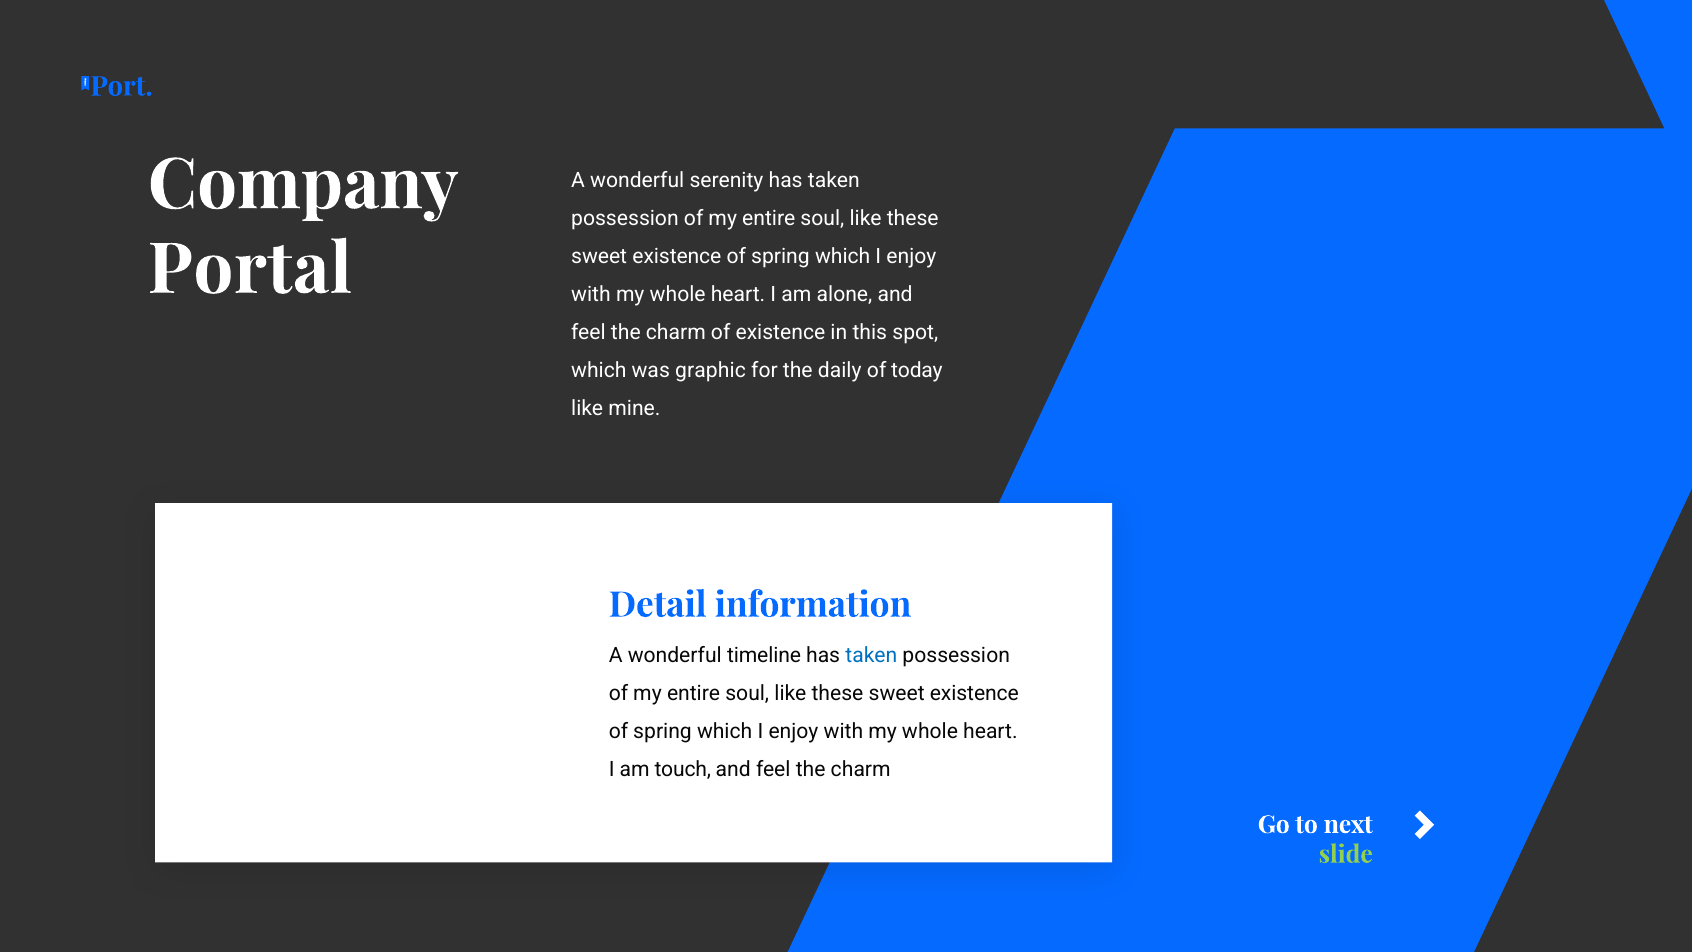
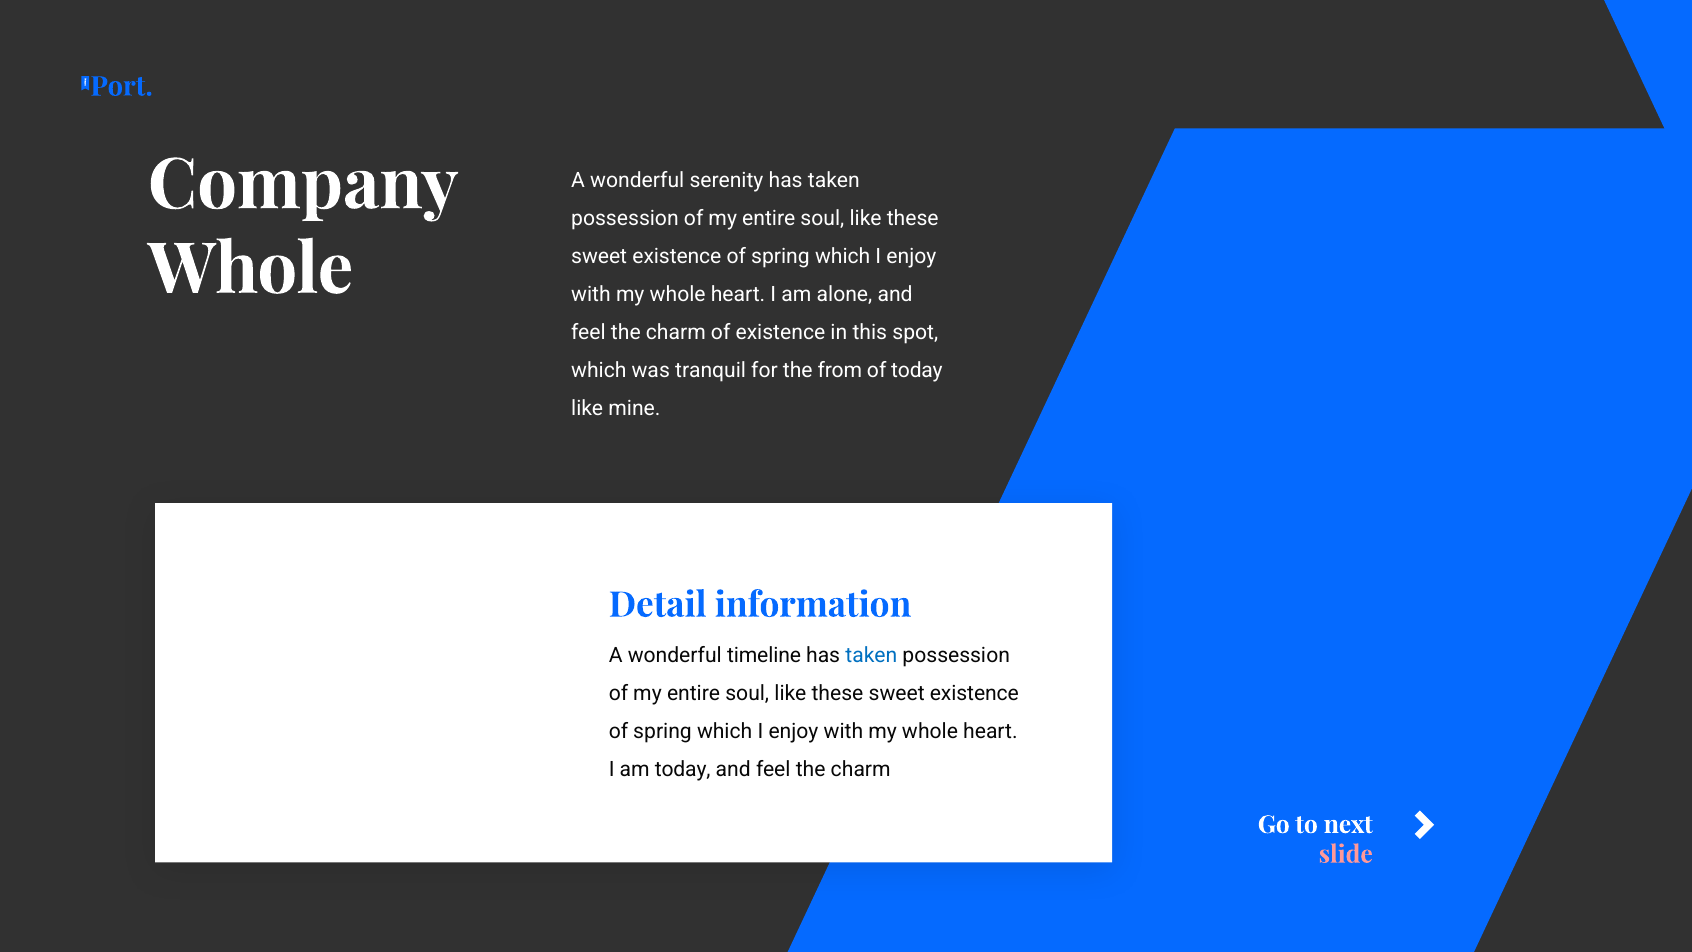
Portal: Portal -> Whole (251, 270)
graphic: graphic -> tranquil (711, 370)
daily: daily -> from (840, 370)
am touch: touch -> today (683, 770)
slide colour: light green -> pink (1346, 854)
